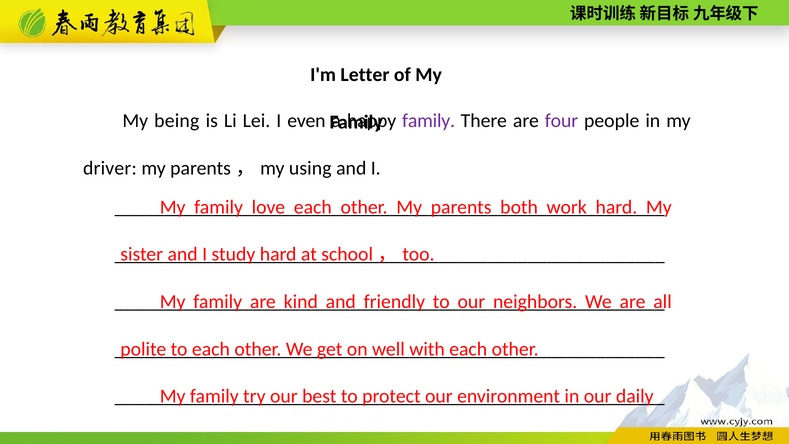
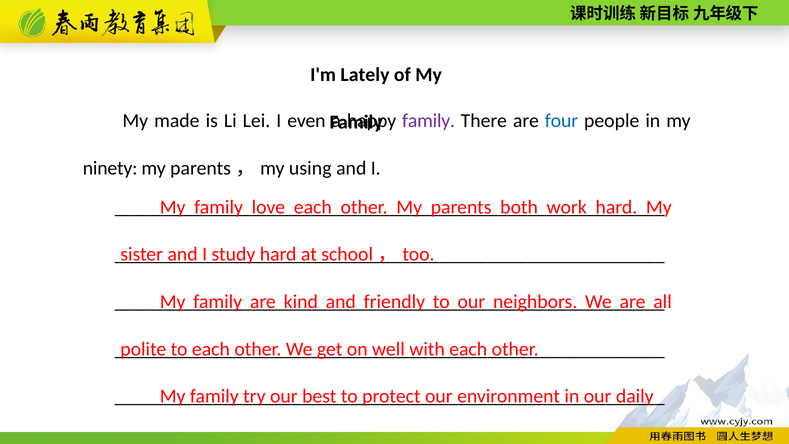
Letter: Letter -> Lately (365, 75)
being: being -> made (177, 121)
four colour: purple -> blue (561, 121)
driver: driver -> ninety (110, 168)
